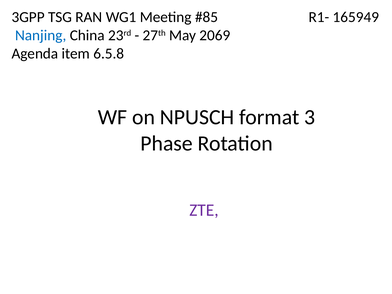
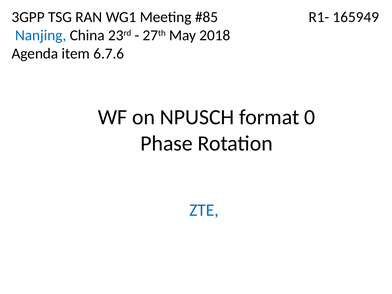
2069: 2069 -> 2018 (215, 35)
6.5.8: 6.5.8 -> 6.7.6 (109, 54)
3: 3 -> 0 (310, 117)
ZTE colour: purple -> blue (204, 210)
